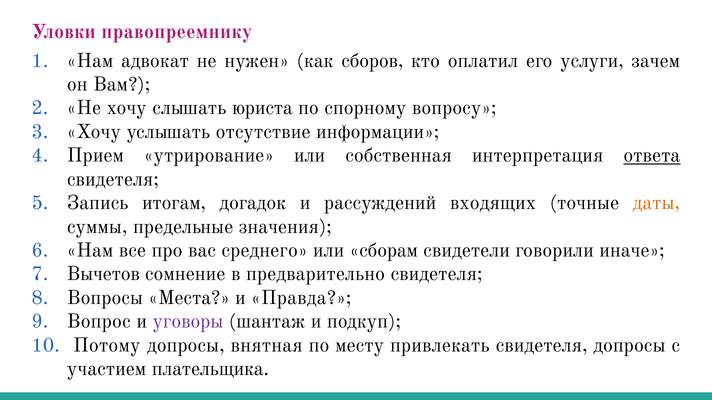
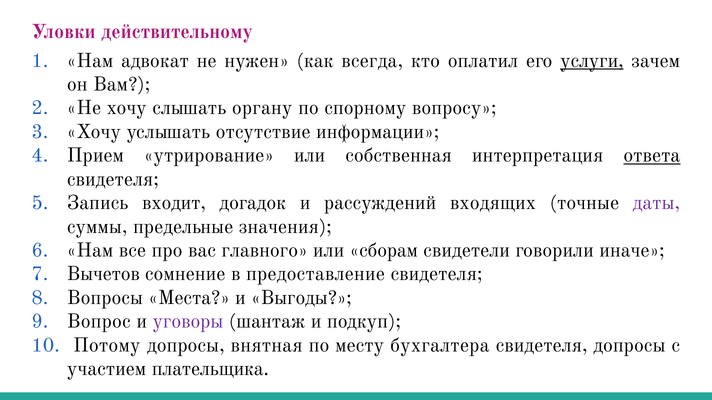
правопреемнику: правопреемнику -> действительному (177, 32)
сборов: сборов -> всегда (372, 61)
услуги underline: none -> present (592, 61)
юриста: юриста -> органу (262, 108)
итогам: итогам -> входит (174, 203)
даты colour: orange -> purple (656, 203)
среднего: среднего -> главного (264, 251)
предварительно: предварительно -> предоставление (315, 274)
Правда: Правда -> Выгоды (302, 298)
привлекать: привлекать -> бухгалтера (440, 346)
